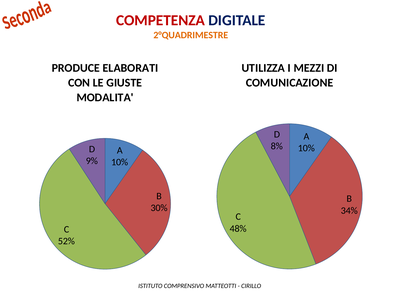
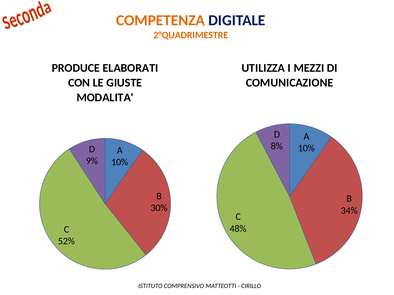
COMPETENZA colour: red -> orange (160, 20)
